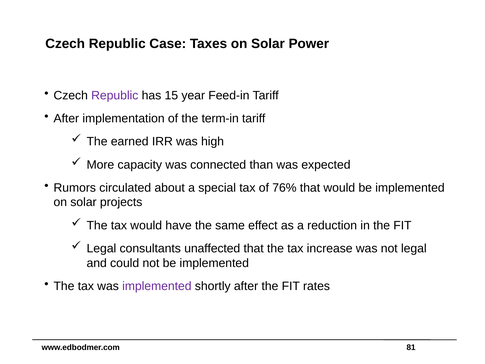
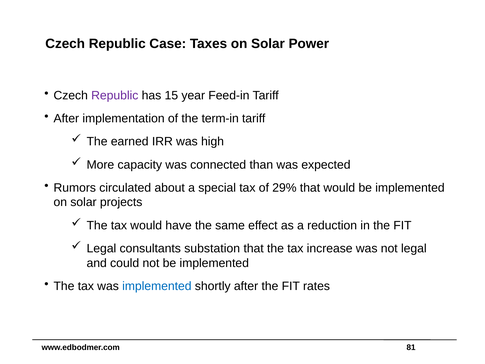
76%: 76% -> 29% (284, 188)
unaffected: unaffected -> substation (212, 248)
implemented colour: purple -> blue (157, 286)
